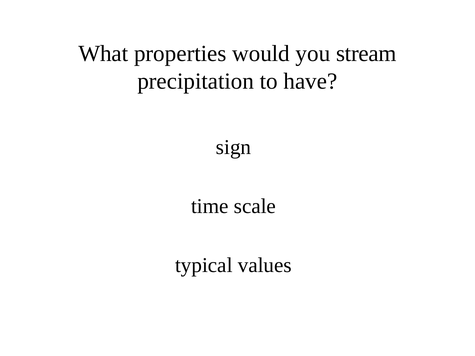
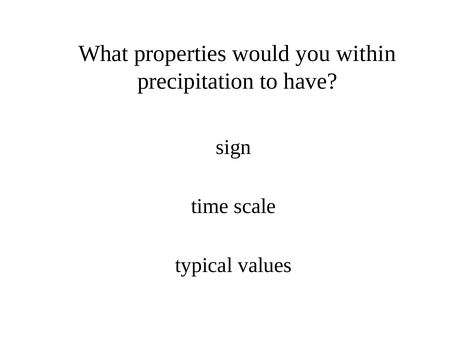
stream: stream -> within (366, 53)
